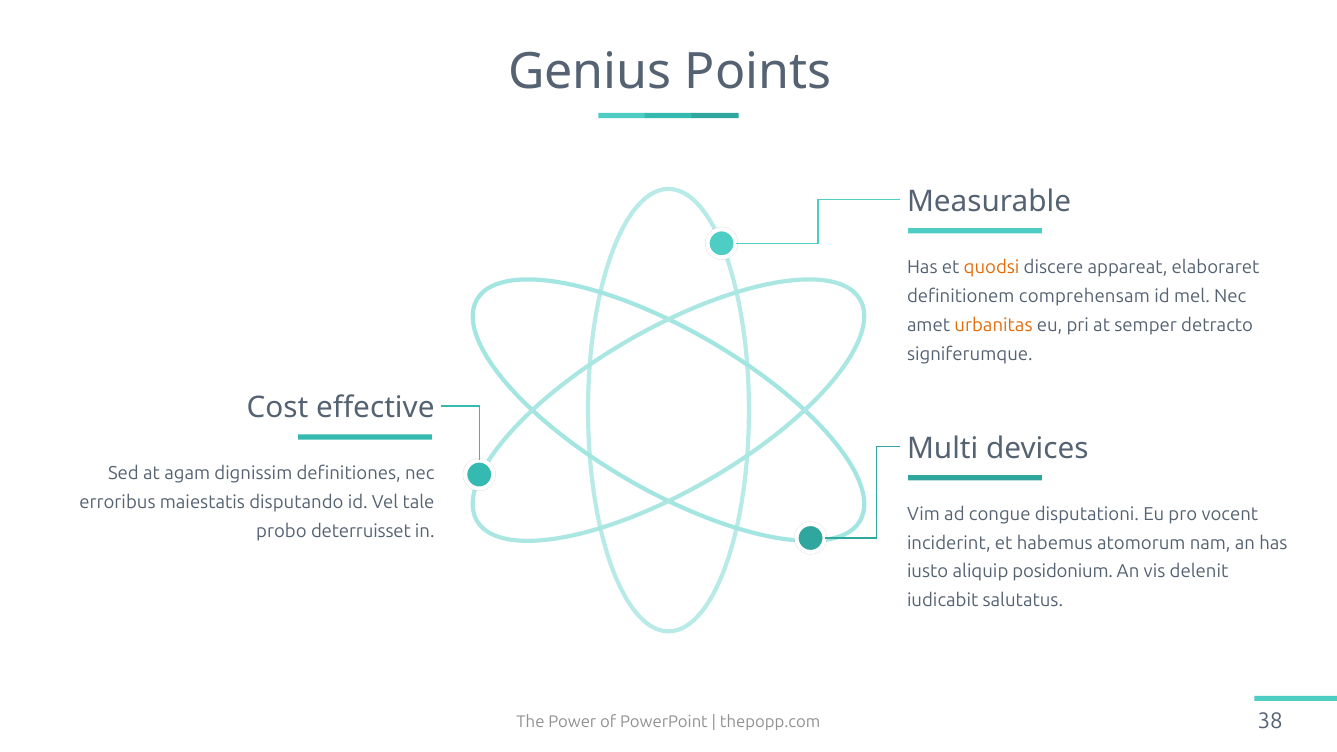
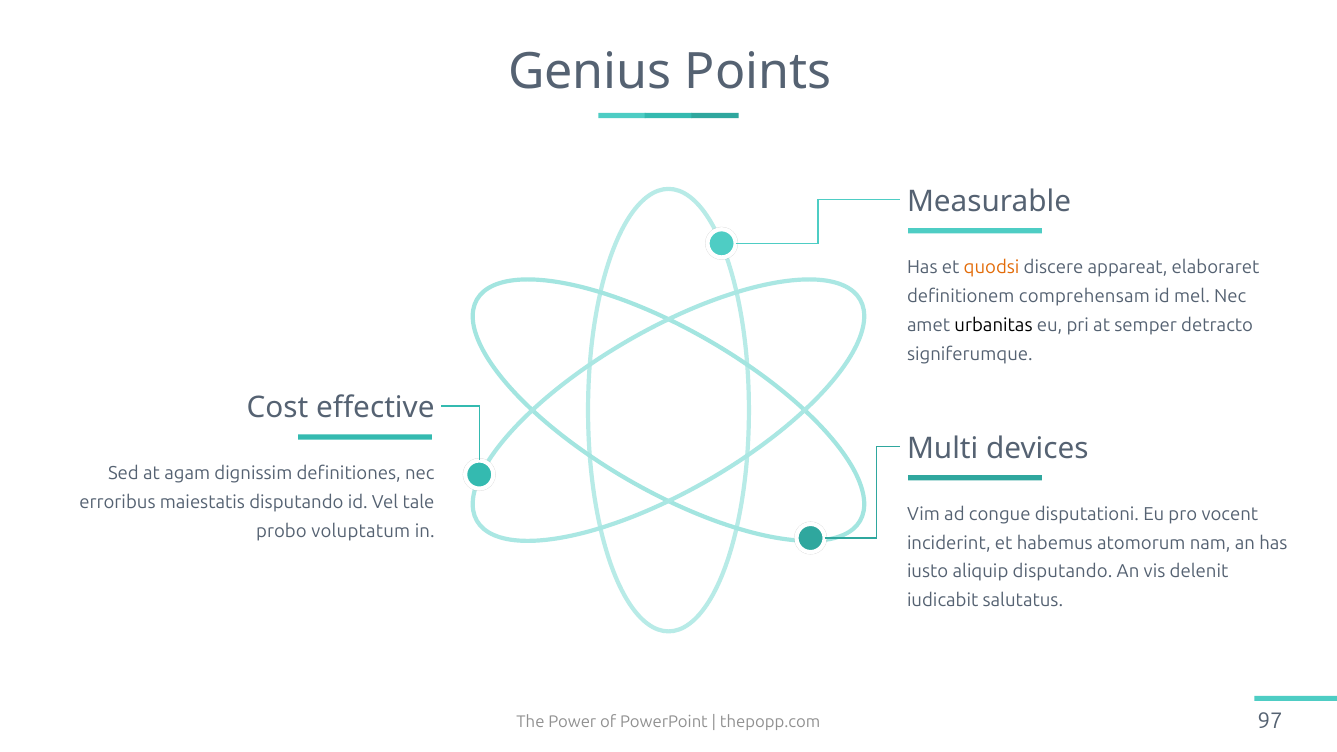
urbanitas colour: orange -> black (994, 325)
deterruisset: deterruisset -> voluptatum (361, 531)
aliquip posidonium: posidonium -> disputando (1063, 572)
38: 38 -> 97 (1270, 721)
